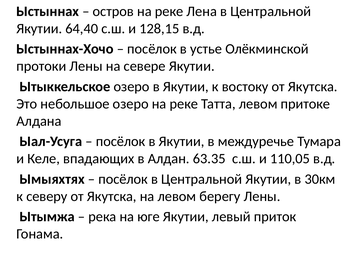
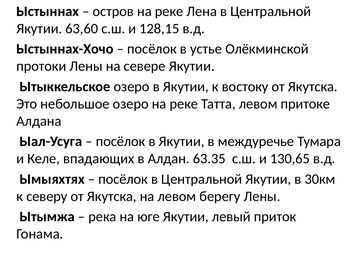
64,40: 64,40 -> 63,60 (82, 29)
110,05: 110,05 -> 130,65 (290, 159)
